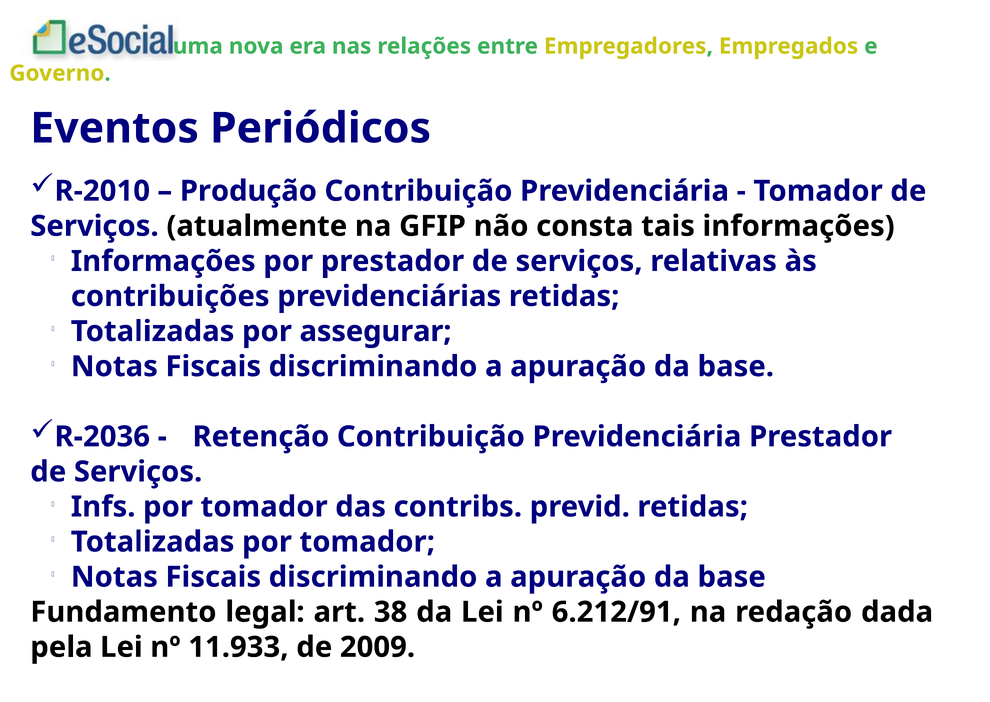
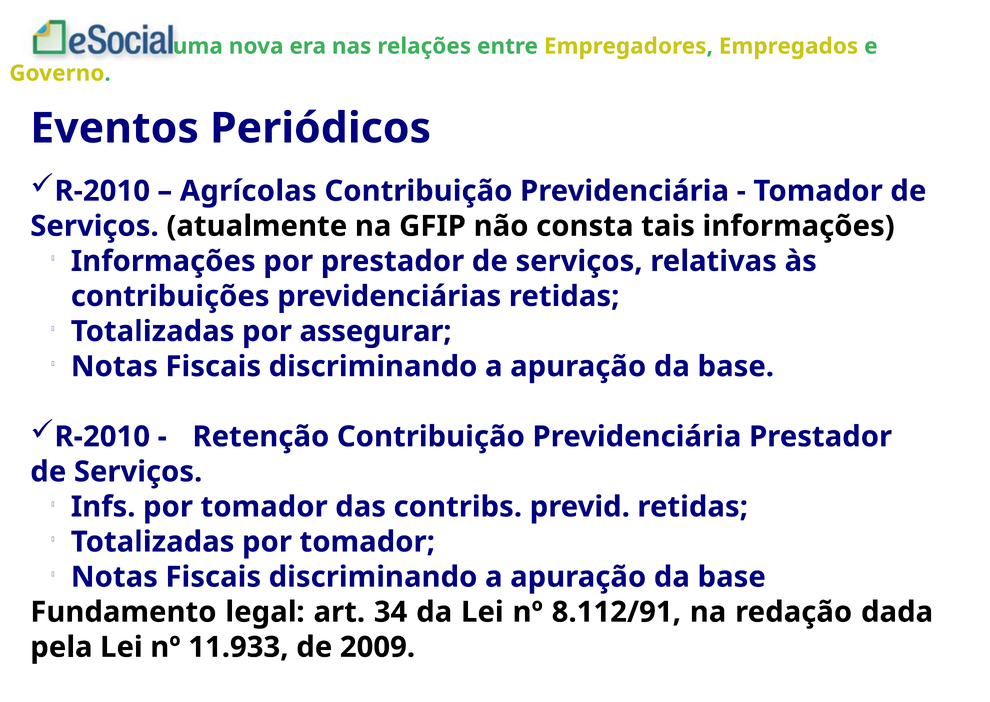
Produção: Produção -> Agrícolas (248, 191)
R-2036: R-2036 -> R-2010 (102, 437)
38: 38 -> 34 (391, 613)
6.212/91: 6.212/91 -> 8.112/91 (616, 613)
